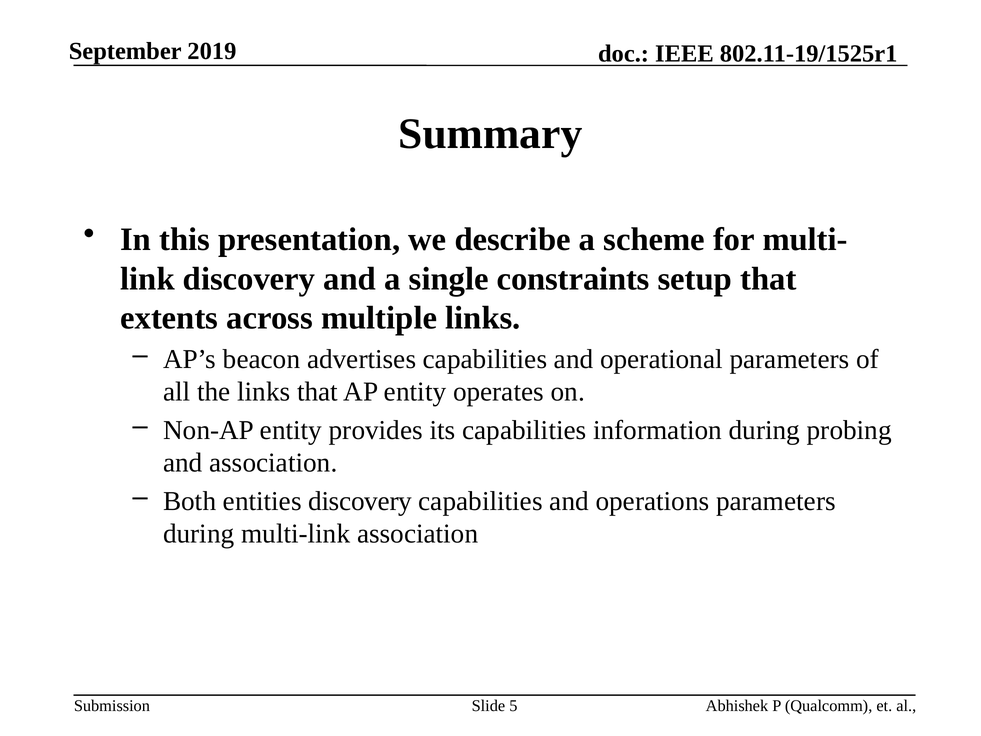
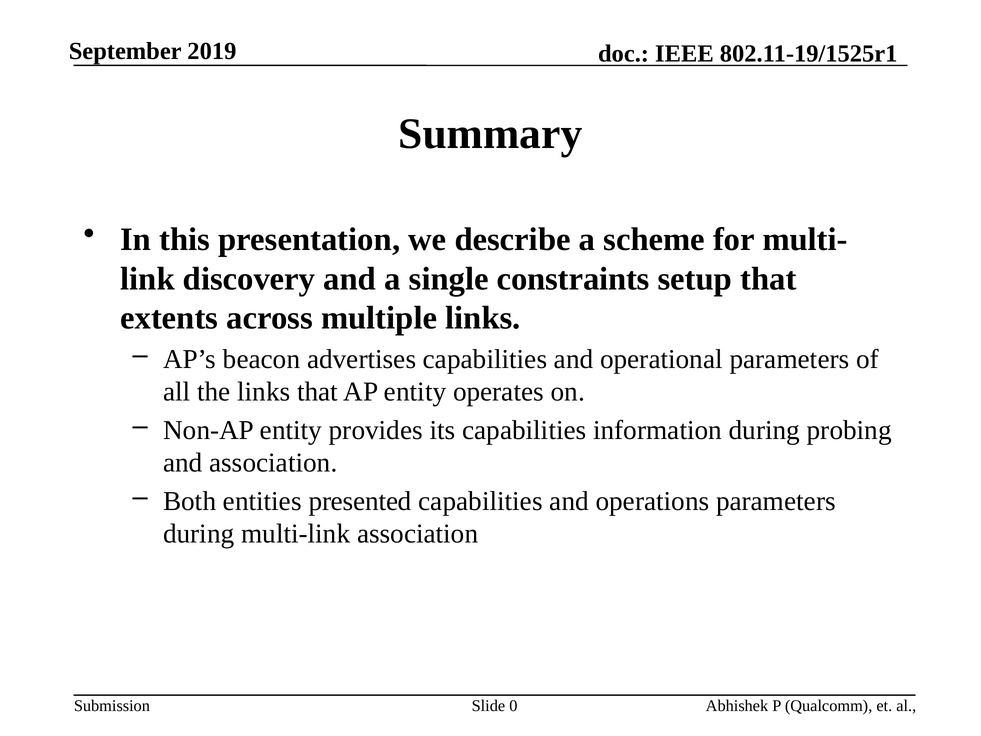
entities discovery: discovery -> presented (360, 501)
5: 5 -> 0 (513, 706)
